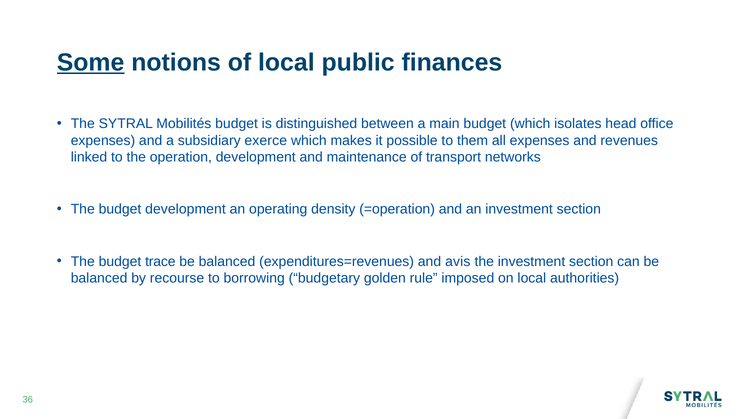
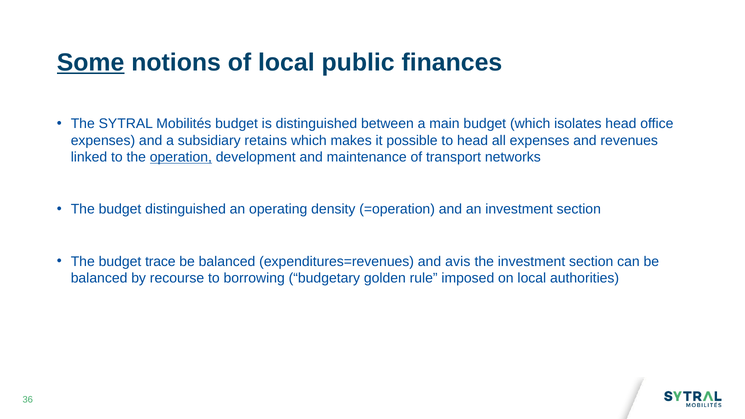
exerce: exerce -> retains (266, 140)
to them: them -> head (473, 140)
operation underline: none -> present (181, 157)
budget development: development -> distinguished (186, 209)
